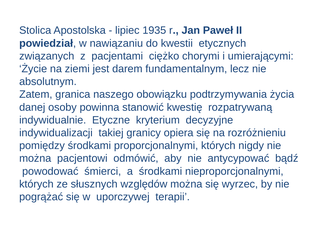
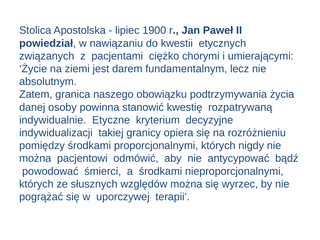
1935: 1935 -> 1900 (154, 30)
